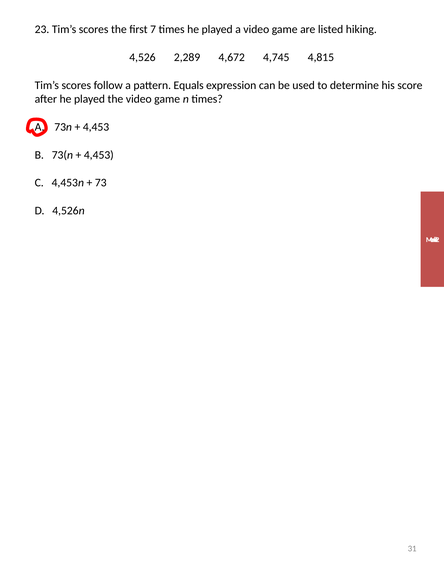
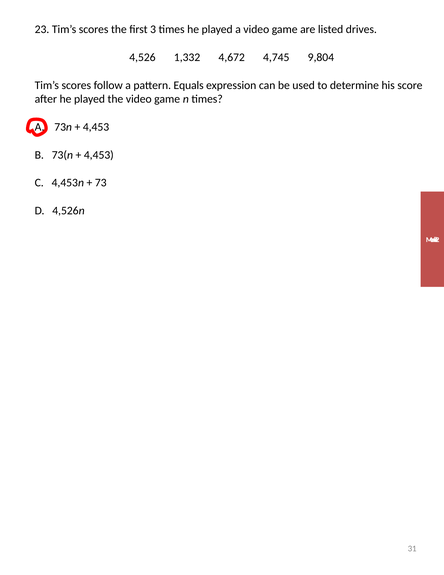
7: 7 -> 3 (153, 29)
hiking: hiking -> drives (361, 29)
2,289: 2,289 -> 1,332 (187, 57)
4,815: 4,815 -> 9,804 (321, 57)
